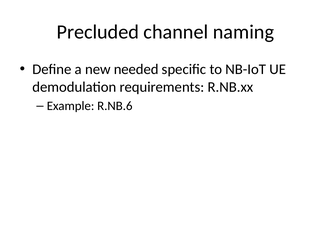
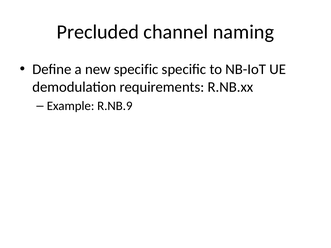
new needed: needed -> specific (136, 69)
R.NB.6: R.NB.6 -> R.NB.9 (115, 106)
